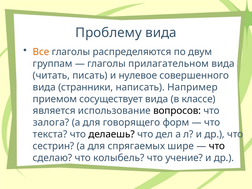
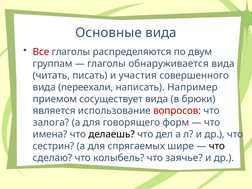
Проблему: Проблему -> Основные (109, 33)
Все colour: orange -> red (41, 52)
прилагательном: прилагательном -> обнаруживается (169, 64)
нулевое: нулевое -> участия (138, 75)
странники: странники -> переехали (86, 87)
классе: классе -> брюки (199, 99)
вопросов colour: black -> red (177, 111)
текста: текста -> имена (50, 134)
учение: учение -> заячье (184, 158)
